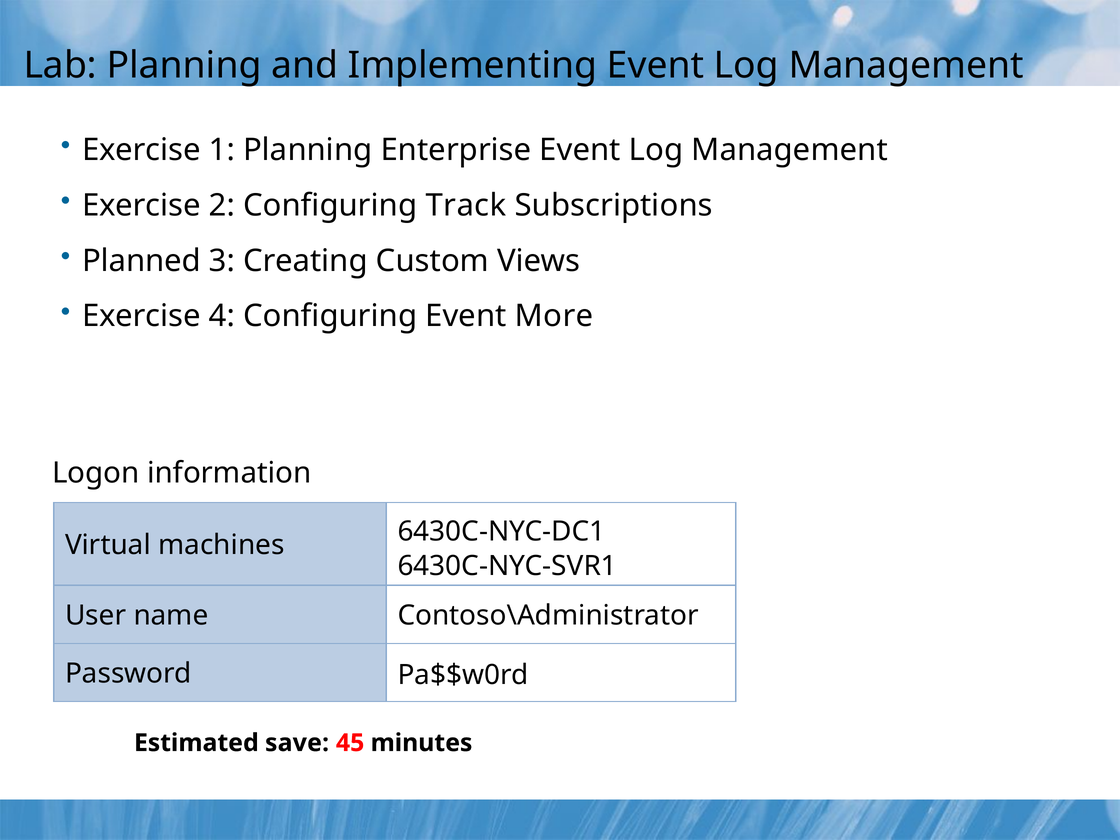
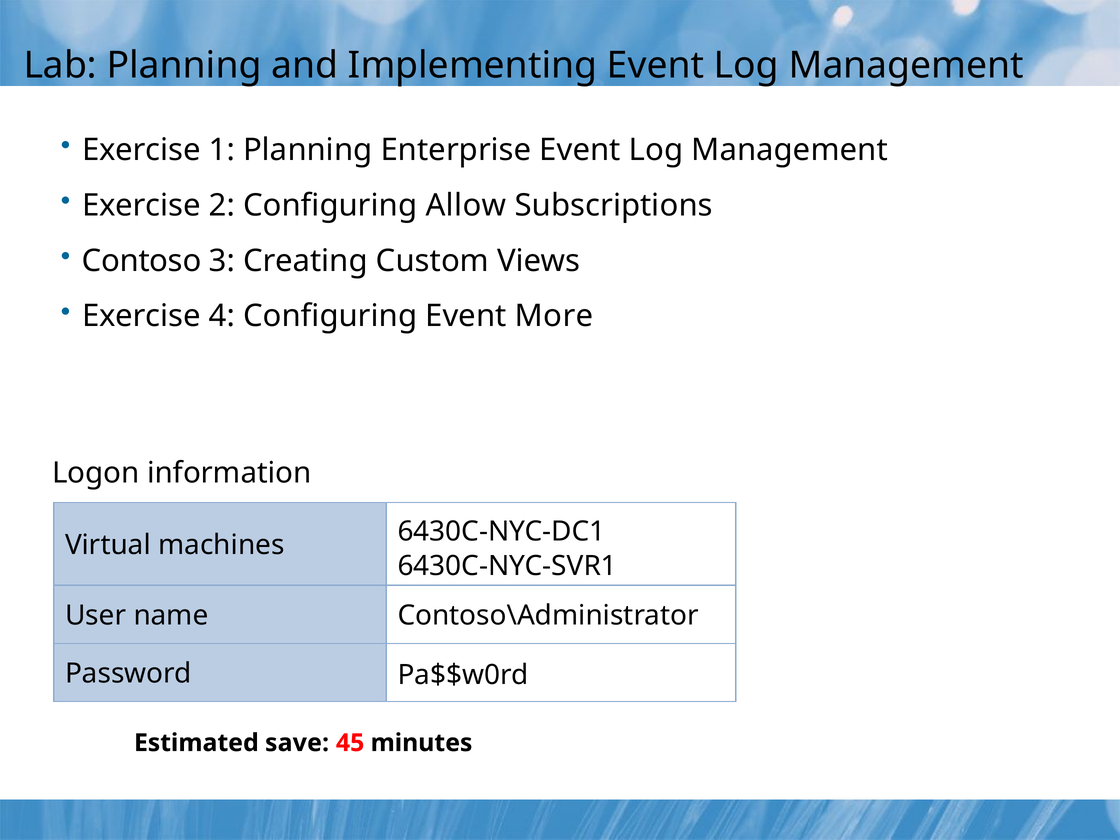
Track: Track -> Allow (466, 205)
Planned: Planned -> Contoso (142, 261)
